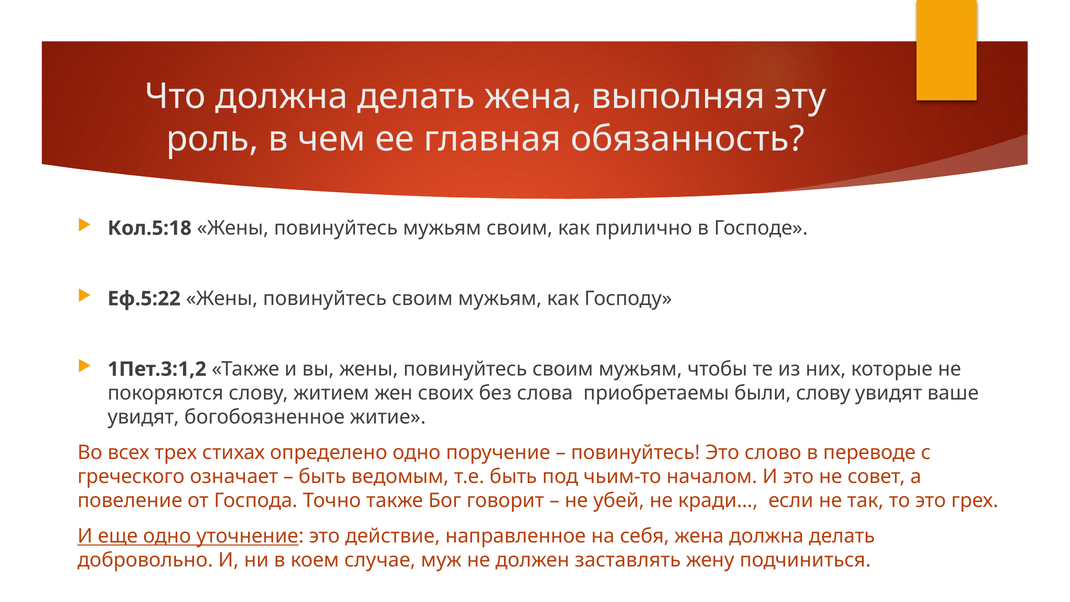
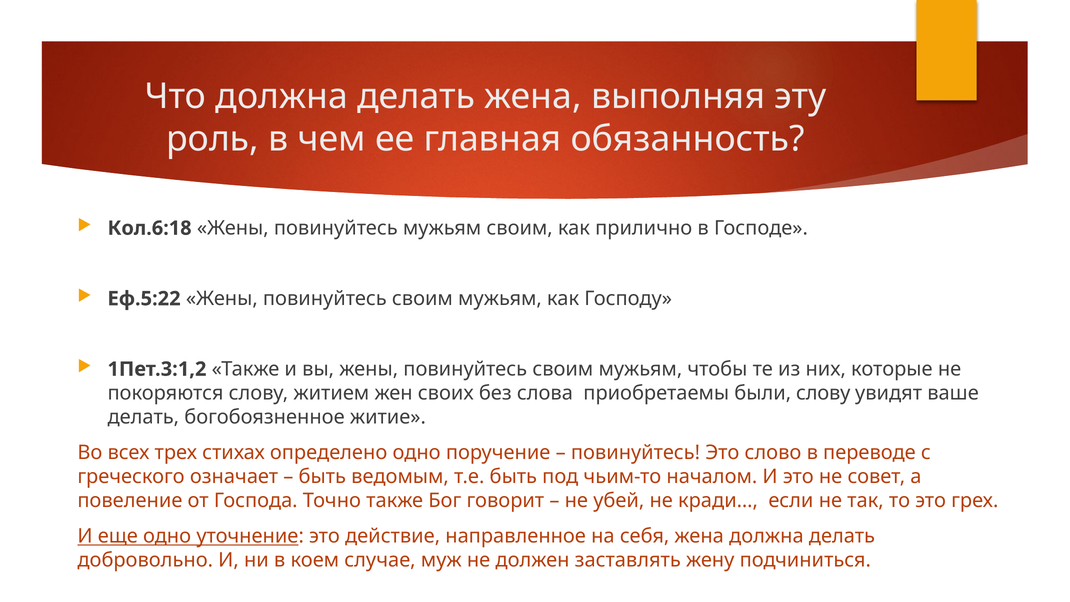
Кол.5:18: Кол.5:18 -> Кол.6:18 (150, 228)
увидят: увидят -> делать (143, 417)
